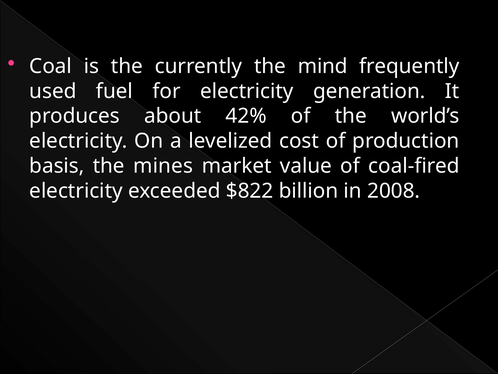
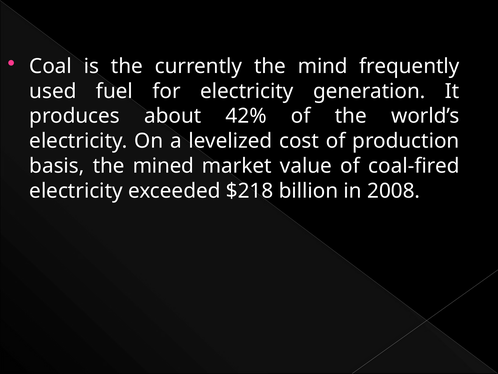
mines: mines -> mined (163, 166)
$822: $822 -> $218 (250, 191)
